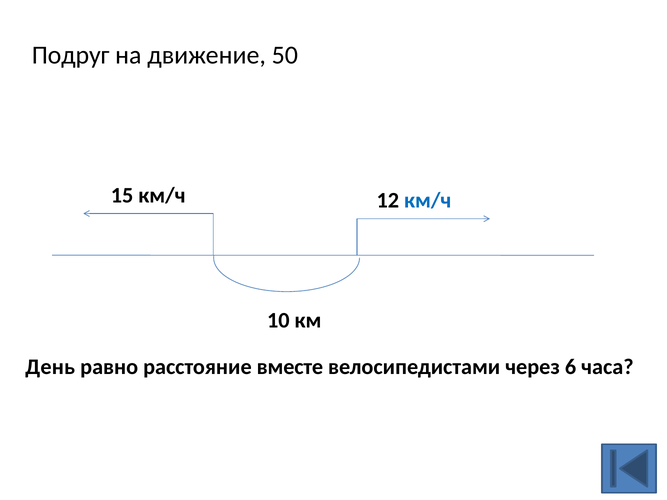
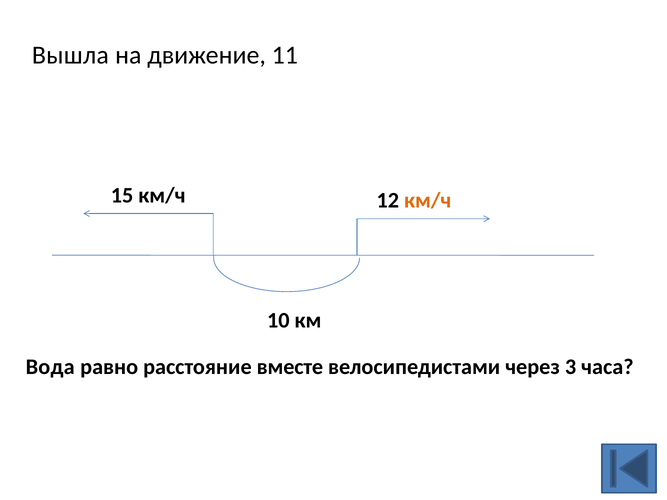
Подруг: Подруг -> Вышла (70, 55)
50: 50 -> 11 (285, 55)
км/ч colour: blue -> orange (428, 201)
День: День -> Вода (50, 367)
6: 6 -> 3 (571, 367)
